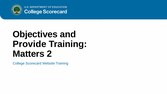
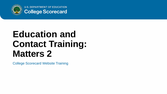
Objectives: Objectives -> Education (35, 34)
Provide: Provide -> Contact (30, 44)
